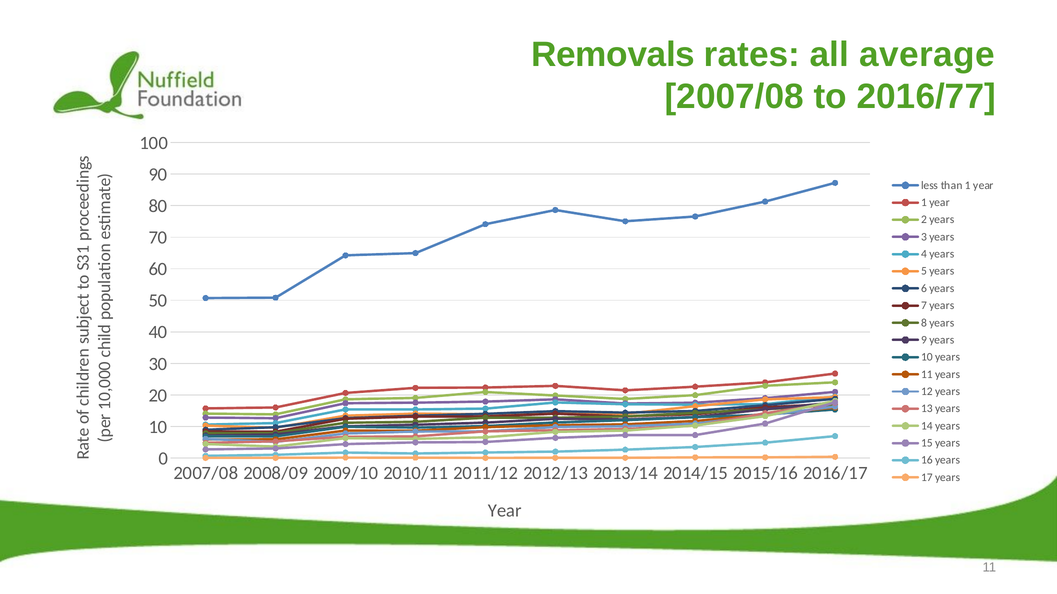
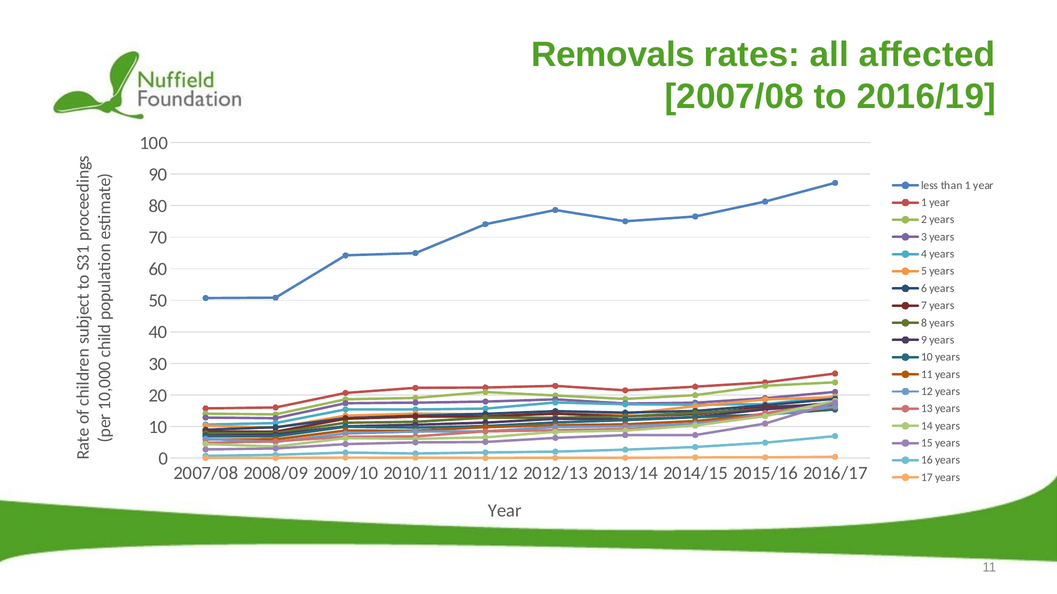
average: average -> affected (927, 55)
2016/77: 2016/77 -> 2016/19 (926, 97)
